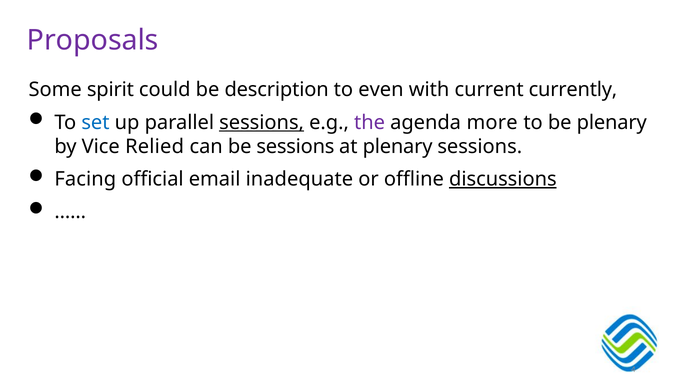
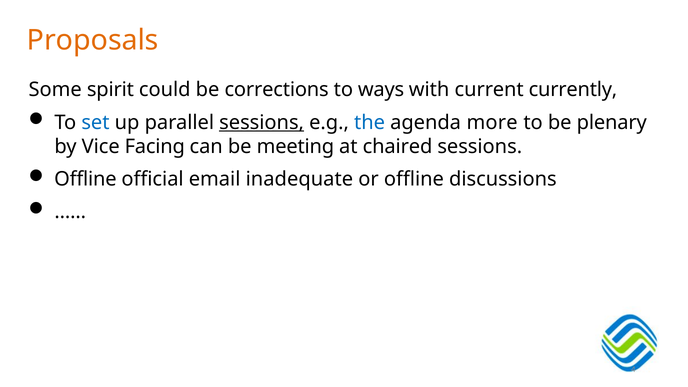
Proposals colour: purple -> orange (93, 40)
description: description -> corrections (277, 90)
even: even -> ways (381, 90)
the colour: purple -> blue (370, 122)
Relied: Relied -> Facing (155, 146)
be sessions: sessions -> meeting (295, 146)
at plenary: plenary -> chaired (398, 146)
Facing: Facing -> Offline (85, 179)
discussions underline: present -> none (503, 179)
